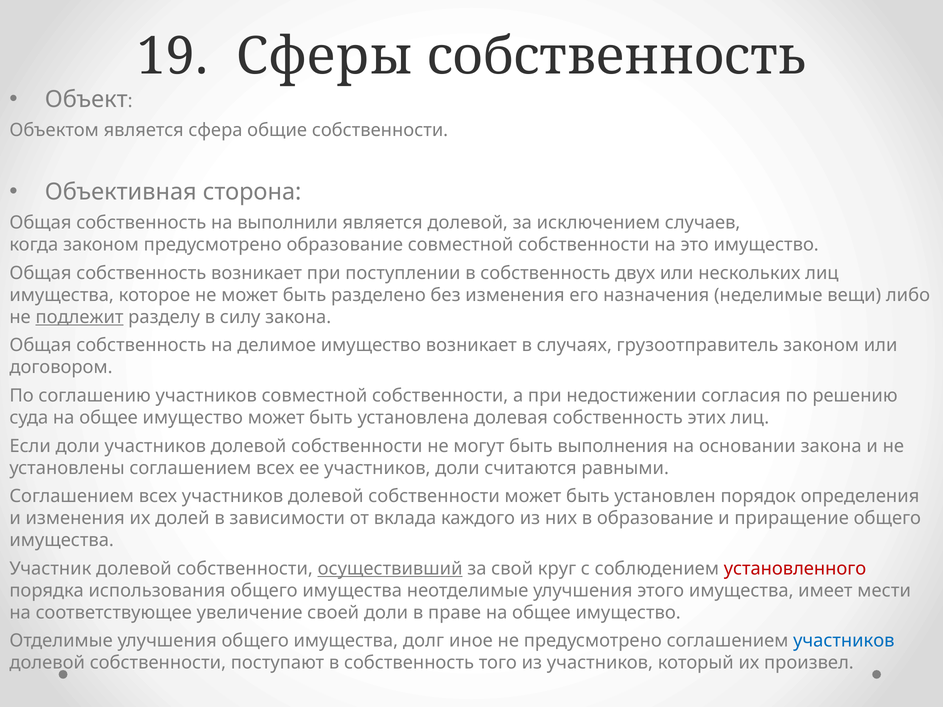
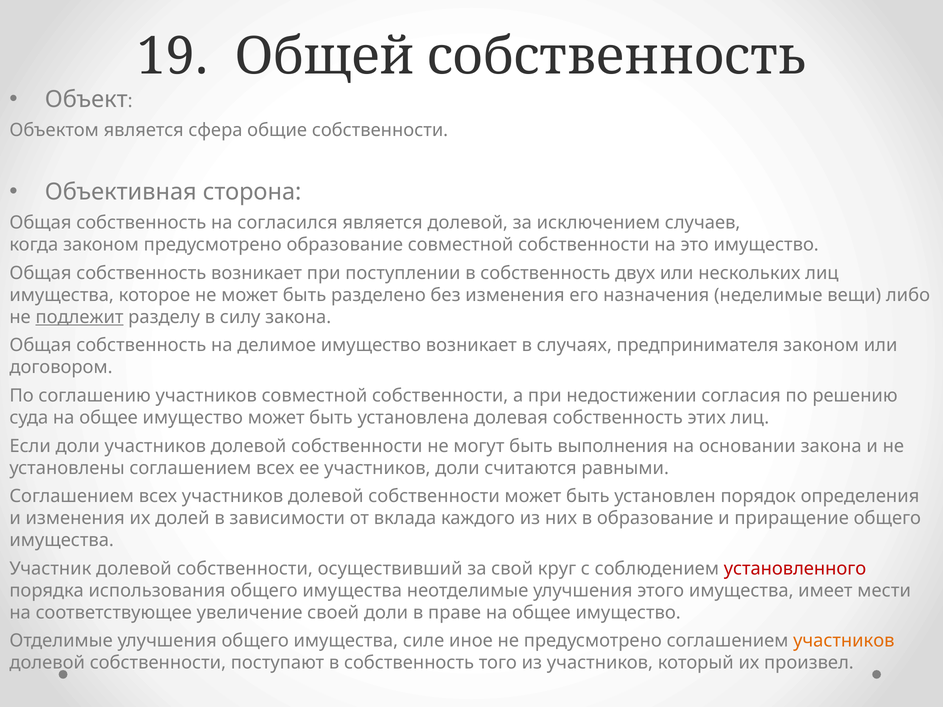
Сферы: Сферы -> Общей (325, 57)
выполнили: выполнили -> согласился (287, 223)
грузоотправитель: грузоотправитель -> предпринимателя (698, 346)
осуществивший underline: present -> none (390, 569)
долг: долг -> силе (424, 641)
участников colour: blue -> orange (844, 641)
